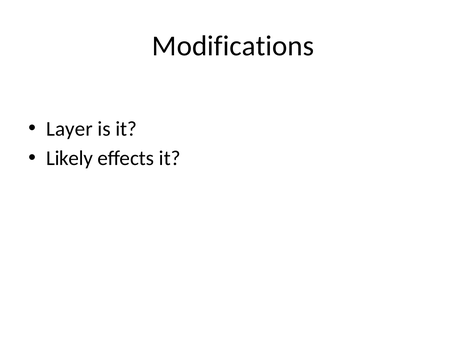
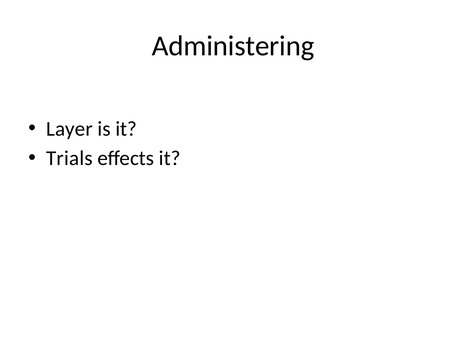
Modifications: Modifications -> Administering (233, 46)
Likely: Likely -> Trials (69, 158)
